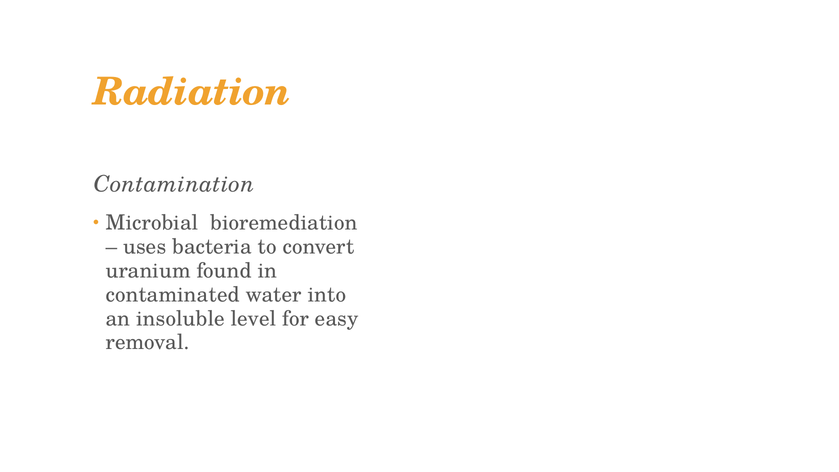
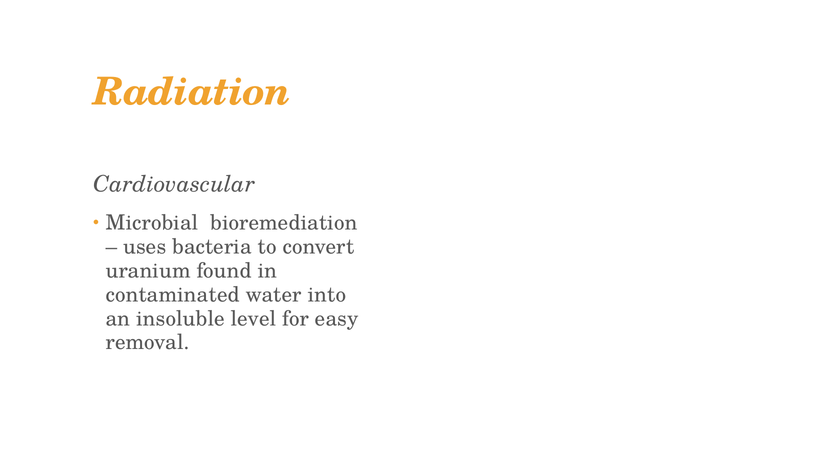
Contamination: Contamination -> Cardiovascular (174, 184)
